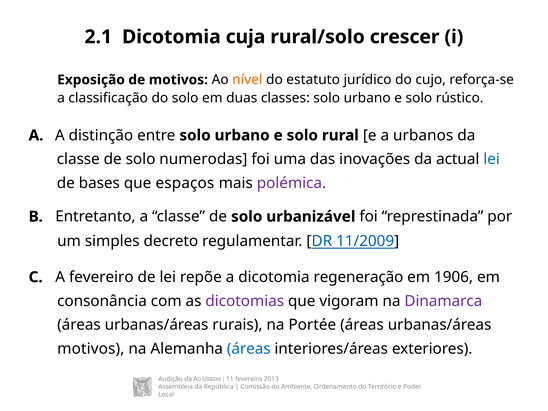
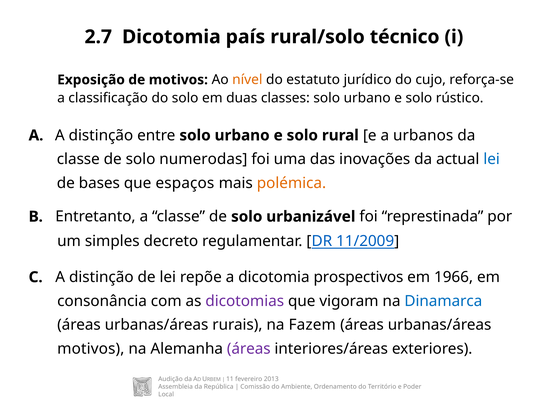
2.1: 2.1 -> 2.7 (98, 37)
cuja: cuja -> país (245, 37)
crescer: crescer -> técnico (405, 37)
polémica colour: purple -> orange (291, 183)
C A fevereiro: fevereiro -> distinção (101, 277)
regeneração: regeneração -> prospectivos (358, 277)
1906: 1906 -> 1966 (454, 277)
Dinamarca colour: purple -> blue (443, 301)
Portée: Portée -> Fazem (312, 325)
áreas colour: blue -> purple (249, 349)
